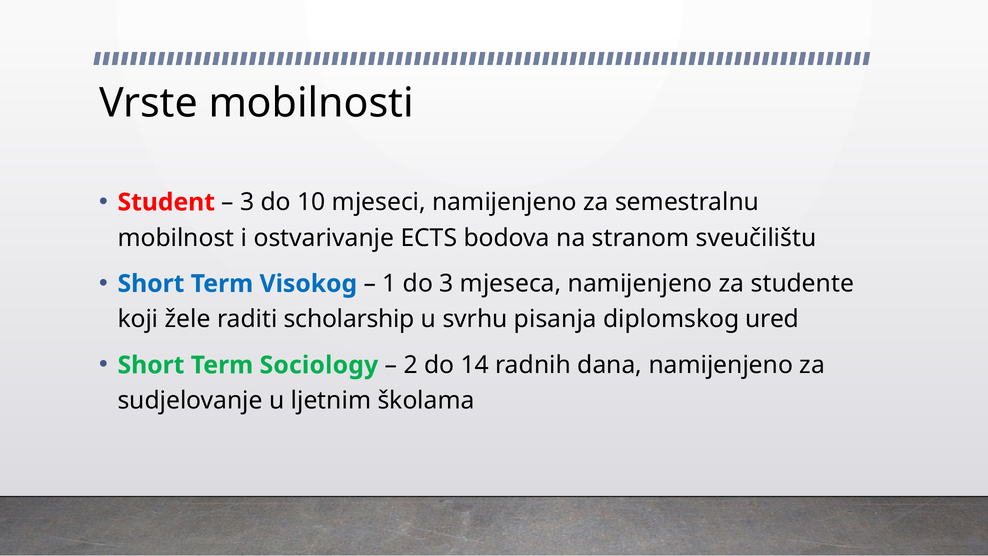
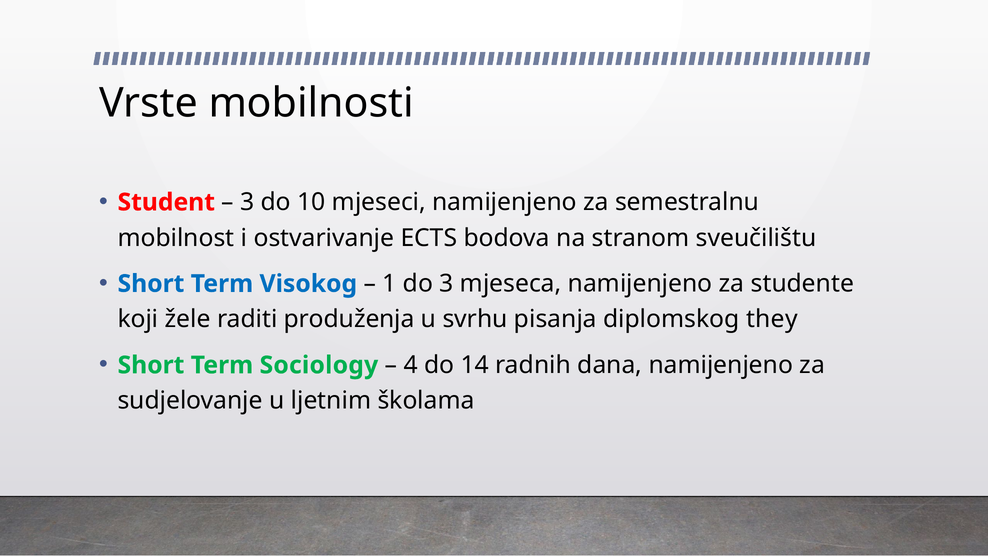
scholarship: scholarship -> produženja (349, 319)
ured: ured -> they (772, 319)
2: 2 -> 4 (411, 365)
